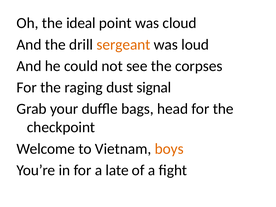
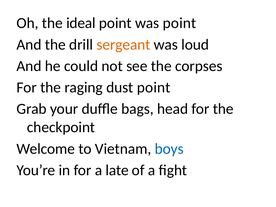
was cloud: cloud -> point (179, 23)
dust signal: signal -> point (154, 87)
boys colour: orange -> blue (169, 149)
